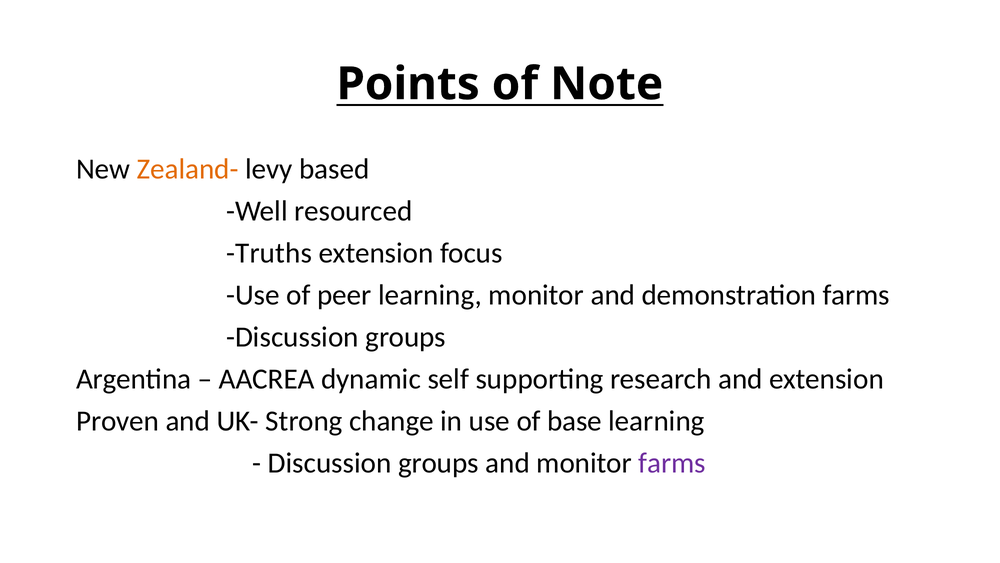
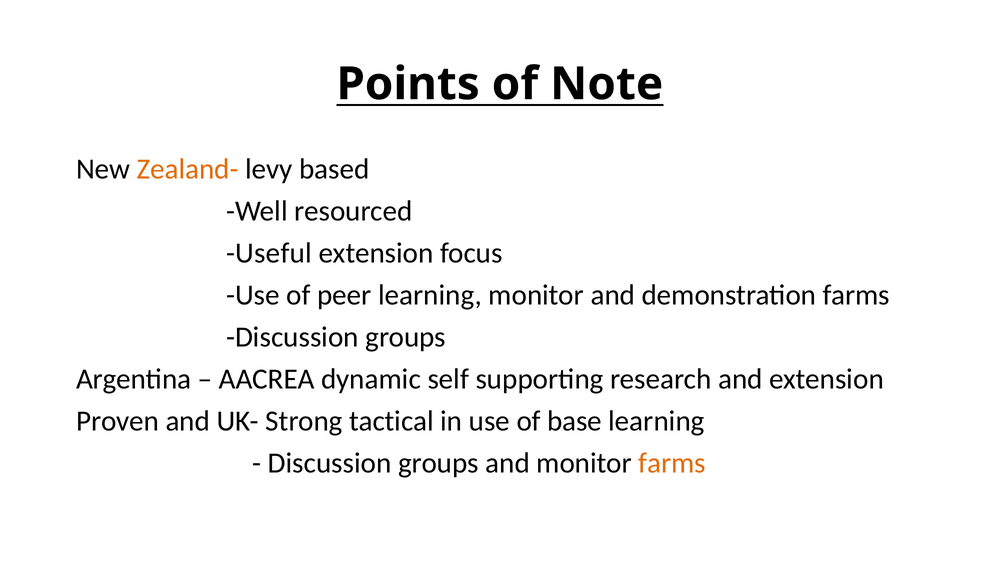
Truths: Truths -> Useful (269, 253)
change: change -> tactical (391, 421)
farms colour: purple -> orange (672, 463)
